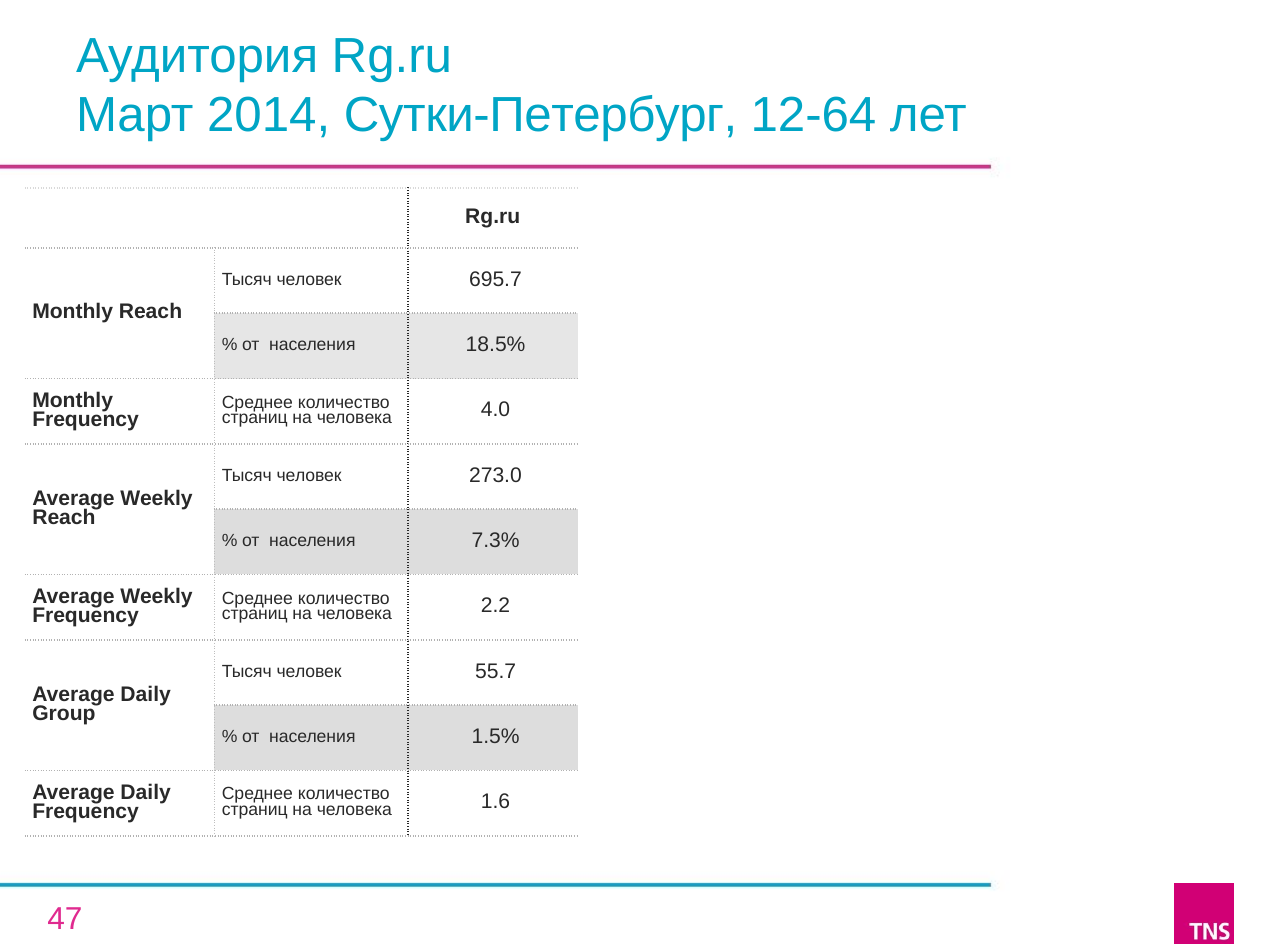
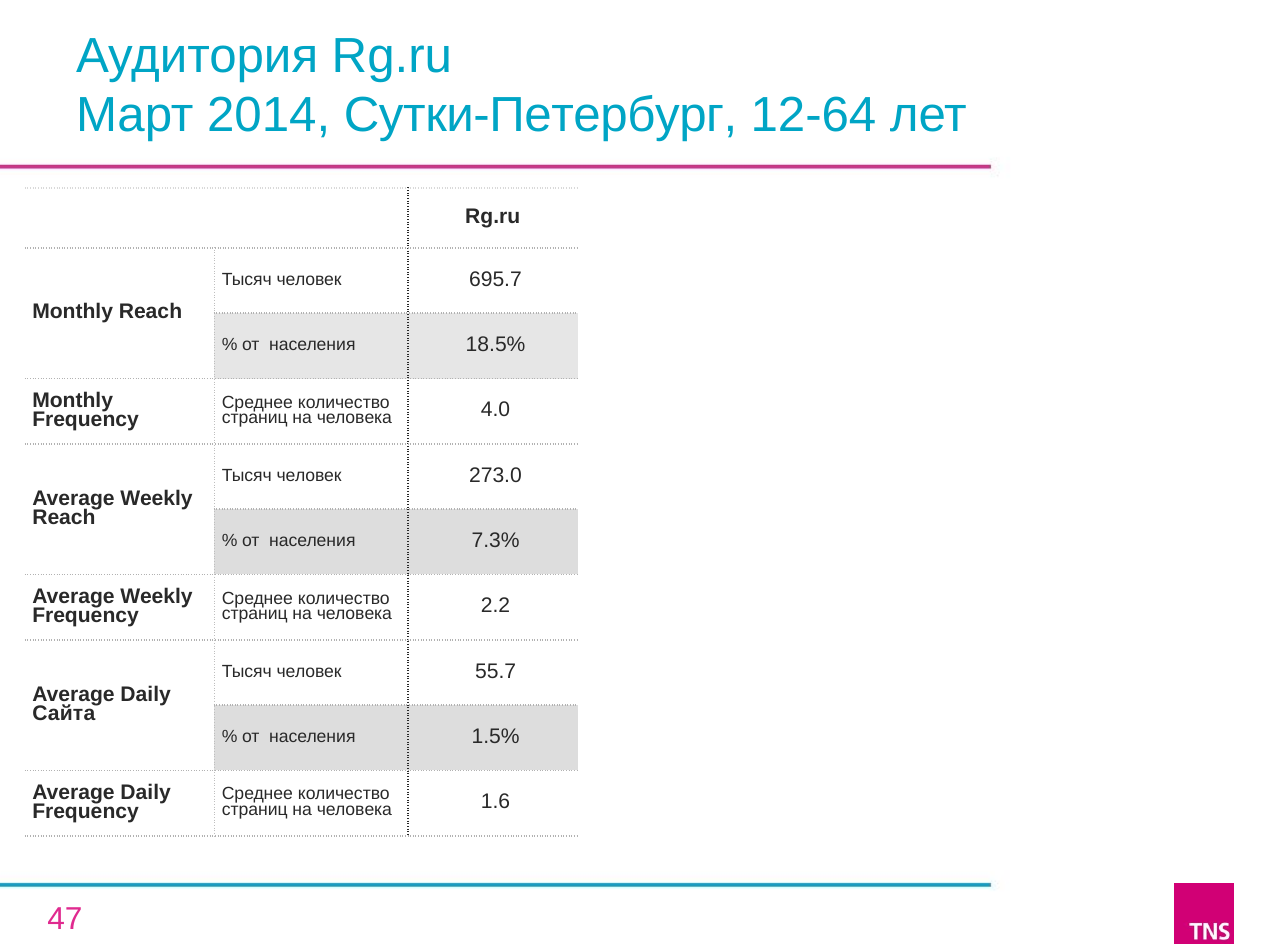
Group: Group -> Сайта (64, 713)
